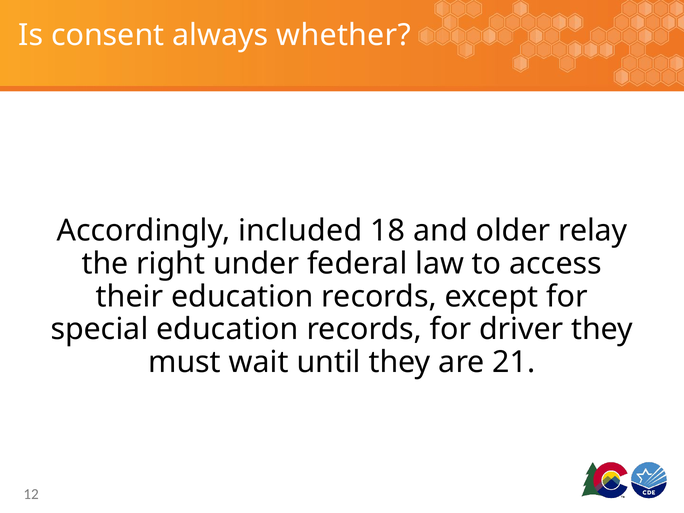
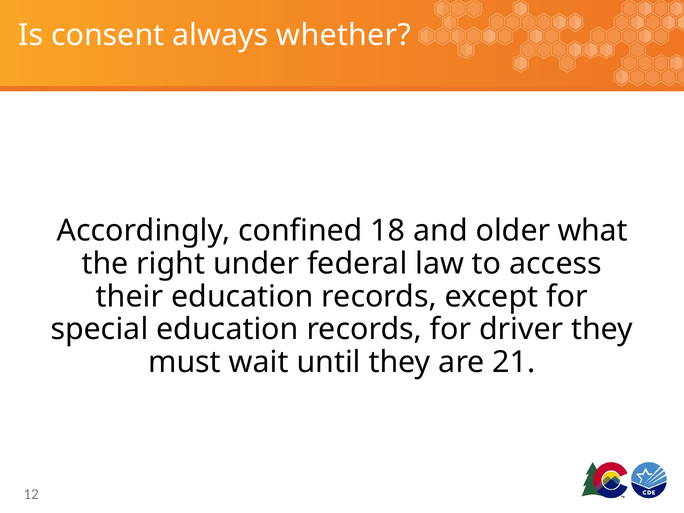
included: included -> confined (300, 231)
relay: relay -> what (593, 231)
